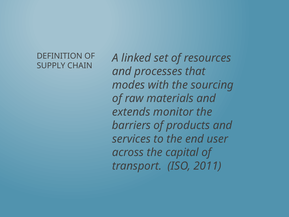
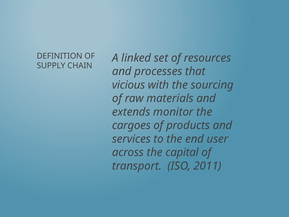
modes: modes -> vicious (129, 85)
barriers: barriers -> cargoes (131, 125)
